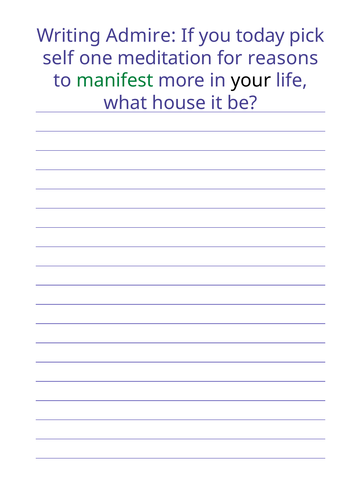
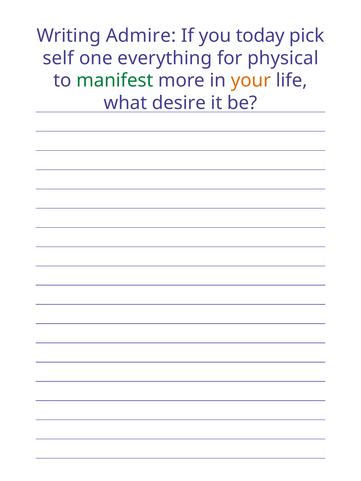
meditation: meditation -> everything (165, 58)
reasons: reasons -> physical (283, 58)
your colour: black -> orange (251, 81)
house: house -> desire (179, 103)
